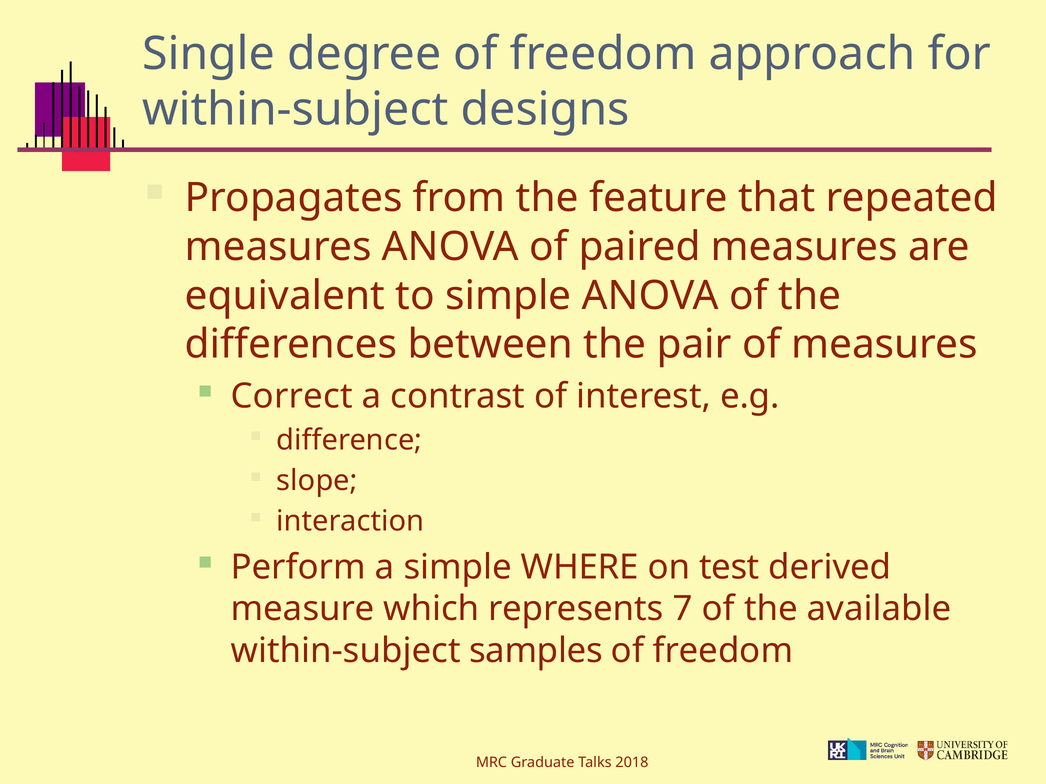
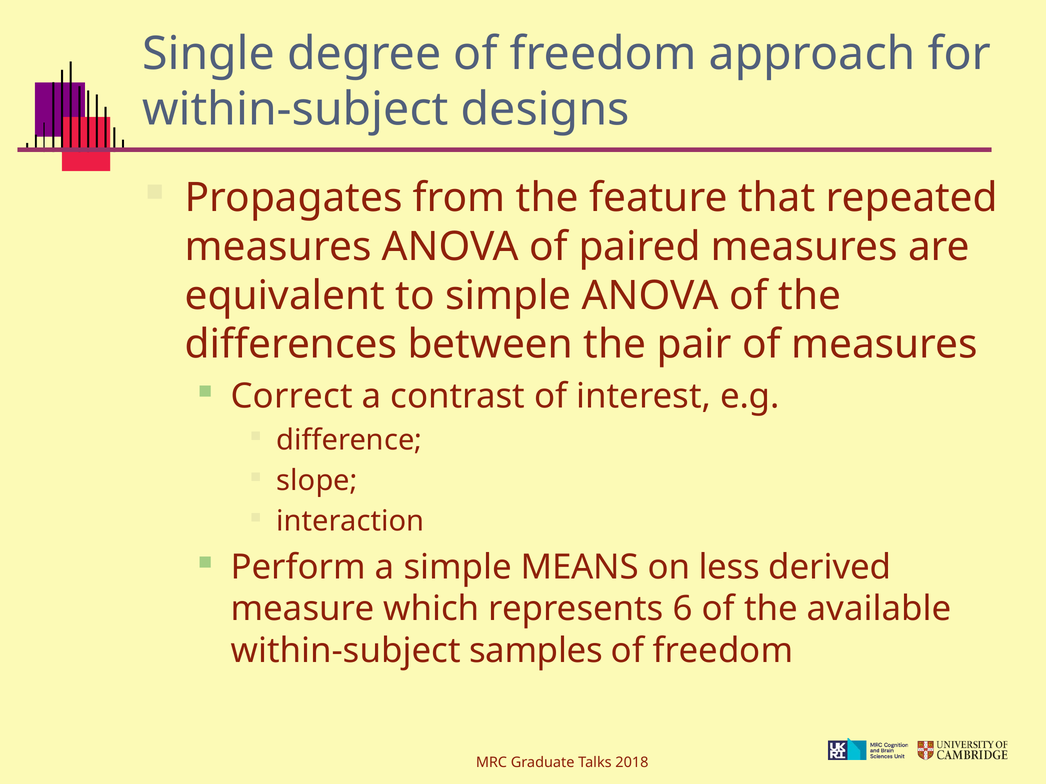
WHERE: WHERE -> MEANS (580, 567)
test: test -> less (729, 567)
7: 7 -> 6 (683, 609)
